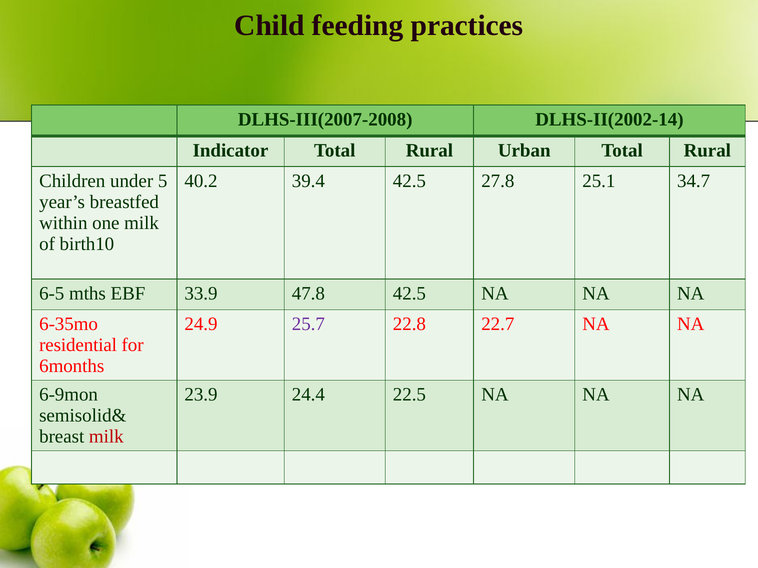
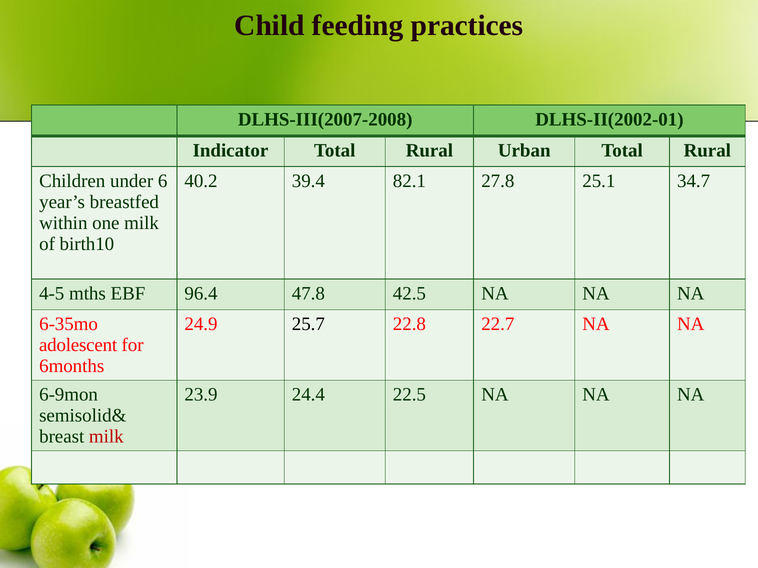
DLHS-II(2002-14: DLHS-II(2002-14 -> DLHS-II(2002-01 (609, 120)
5: 5 -> 6 (163, 181)
39.4 42.5: 42.5 -> 82.1 (409, 181)
6-5: 6-5 -> 4-5 (52, 294)
33.9: 33.9 -> 96.4 (201, 294)
25.7 colour: purple -> black (308, 324)
residential: residential -> adolescent (78, 345)
